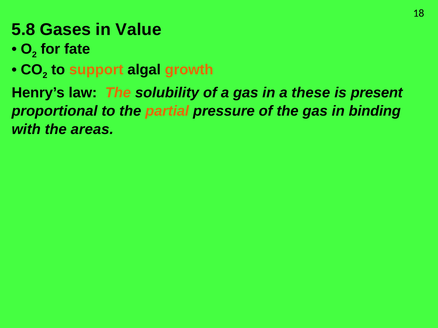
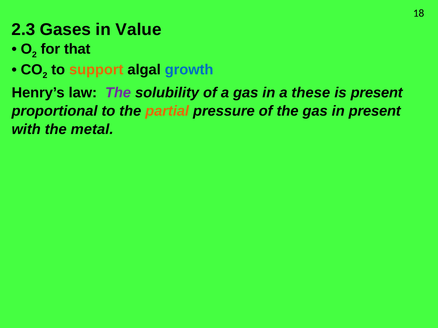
5.8: 5.8 -> 2.3 (23, 30)
fate: fate -> that (77, 49)
growth colour: orange -> blue (189, 70)
The colour: orange -> purple (118, 93)
in binding: binding -> present (375, 111)
areas: areas -> metal (92, 129)
